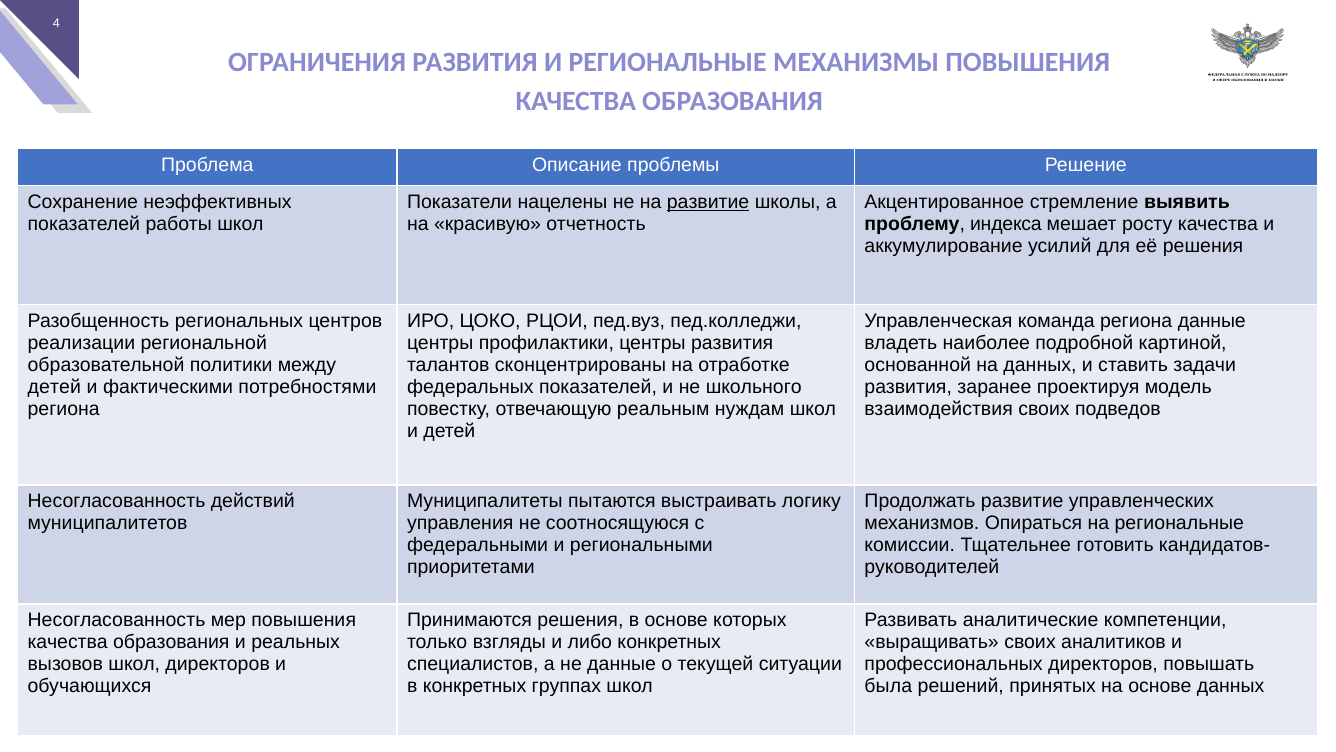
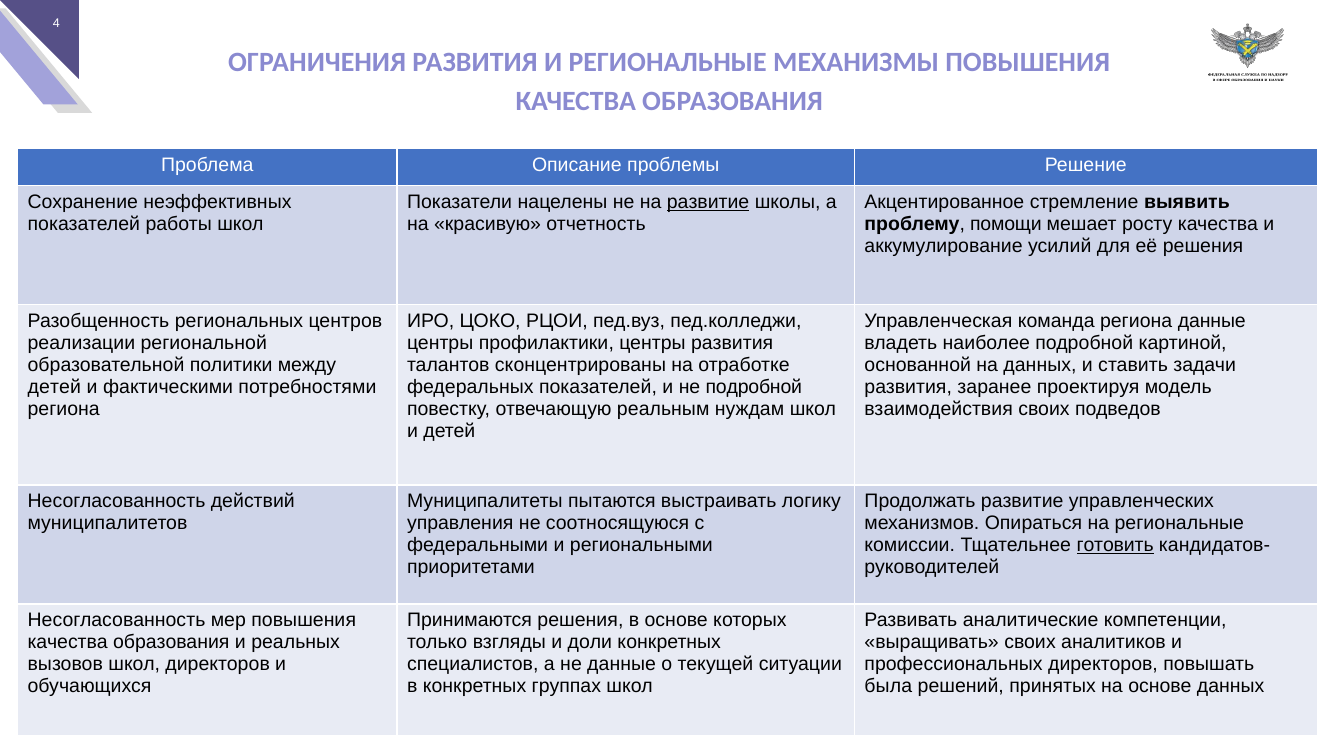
индекса: индекса -> помощи (1006, 224)
не школьного: школьного -> подробной (754, 387)
готовить underline: none -> present (1115, 545)
либо: либо -> доли (590, 642)
